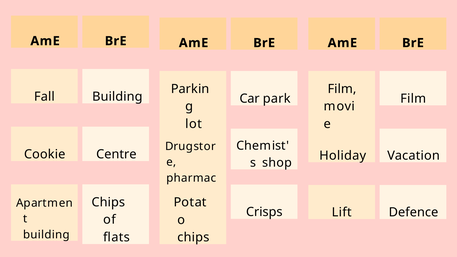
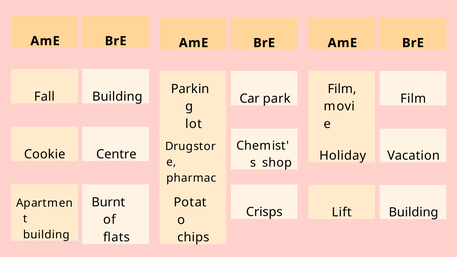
Chips: Chips -> Burnt (108, 202)
Lift Defence: Defence -> Building (414, 212)
